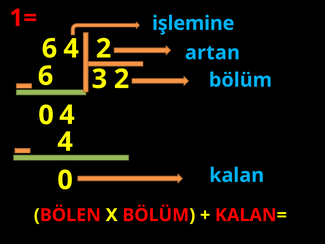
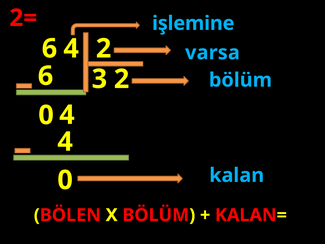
1=: 1= -> 2= (23, 18)
artan: artan -> varsa (212, 53)
